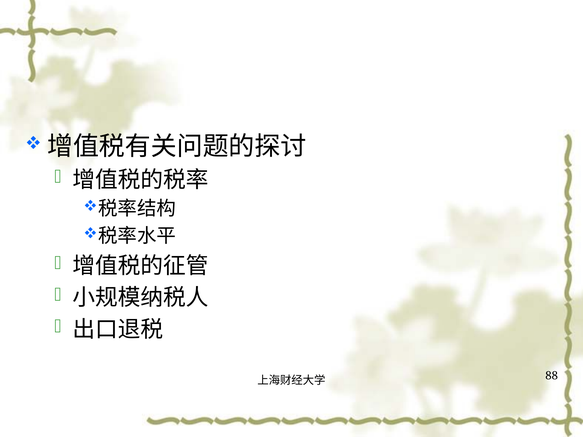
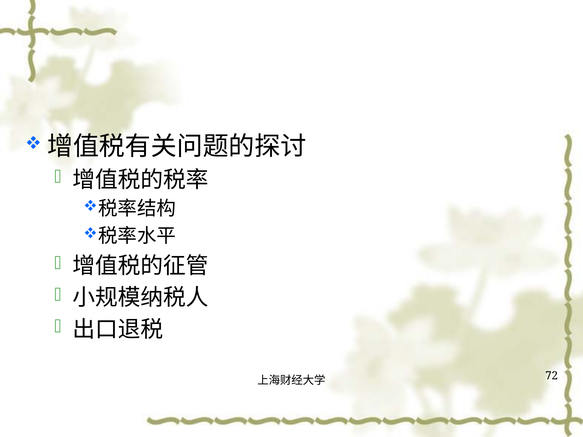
88: 88 -> 72 (552, 376)
